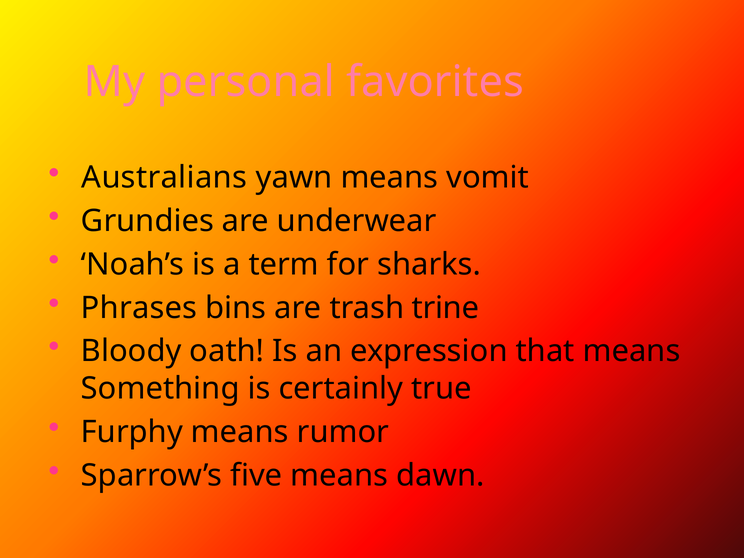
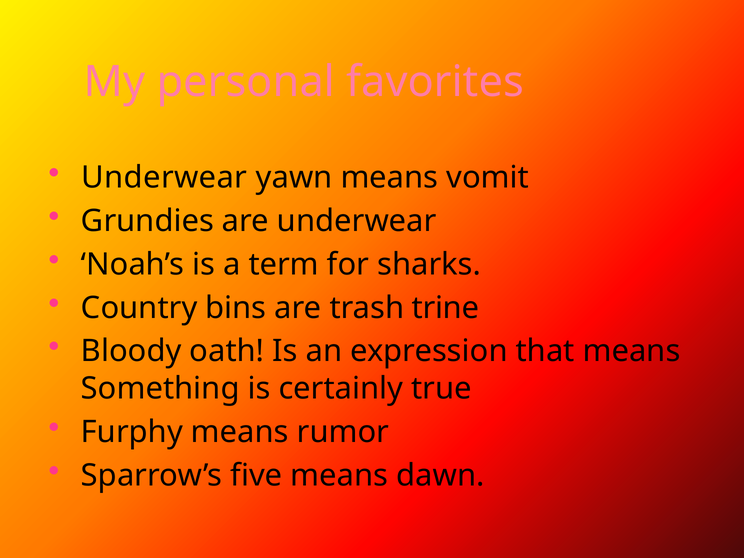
Australians: Australians -> Underwear (164, 178)
Phrases: Phrases -> Country (139, 308)
